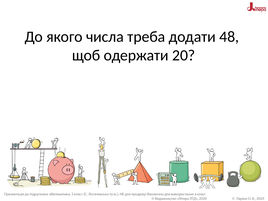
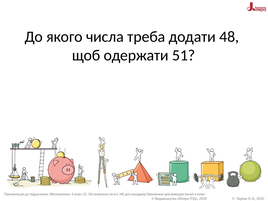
20: 20 -> 51 (184, 55)
